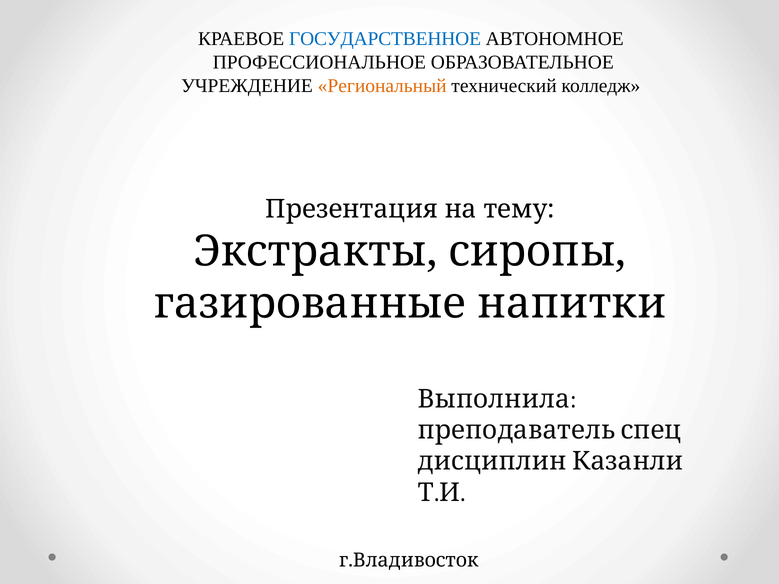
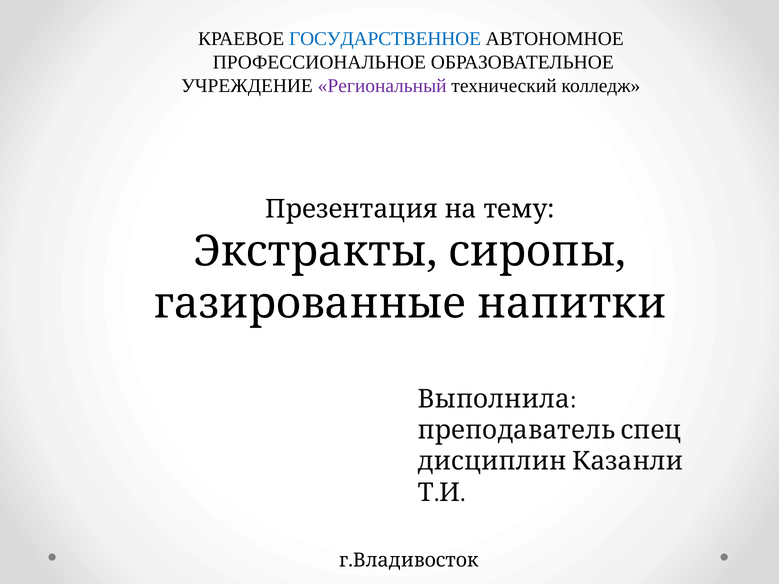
Региональный colour: orange -> purple (382, 86)
